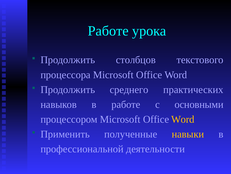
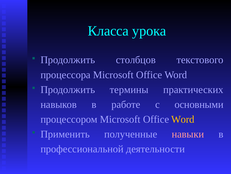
Работе: Работе -> Класса (108, 31)
среднего: среднего -> термины (129, 89)
навыки colour: yellow -> pink (188, 134)
